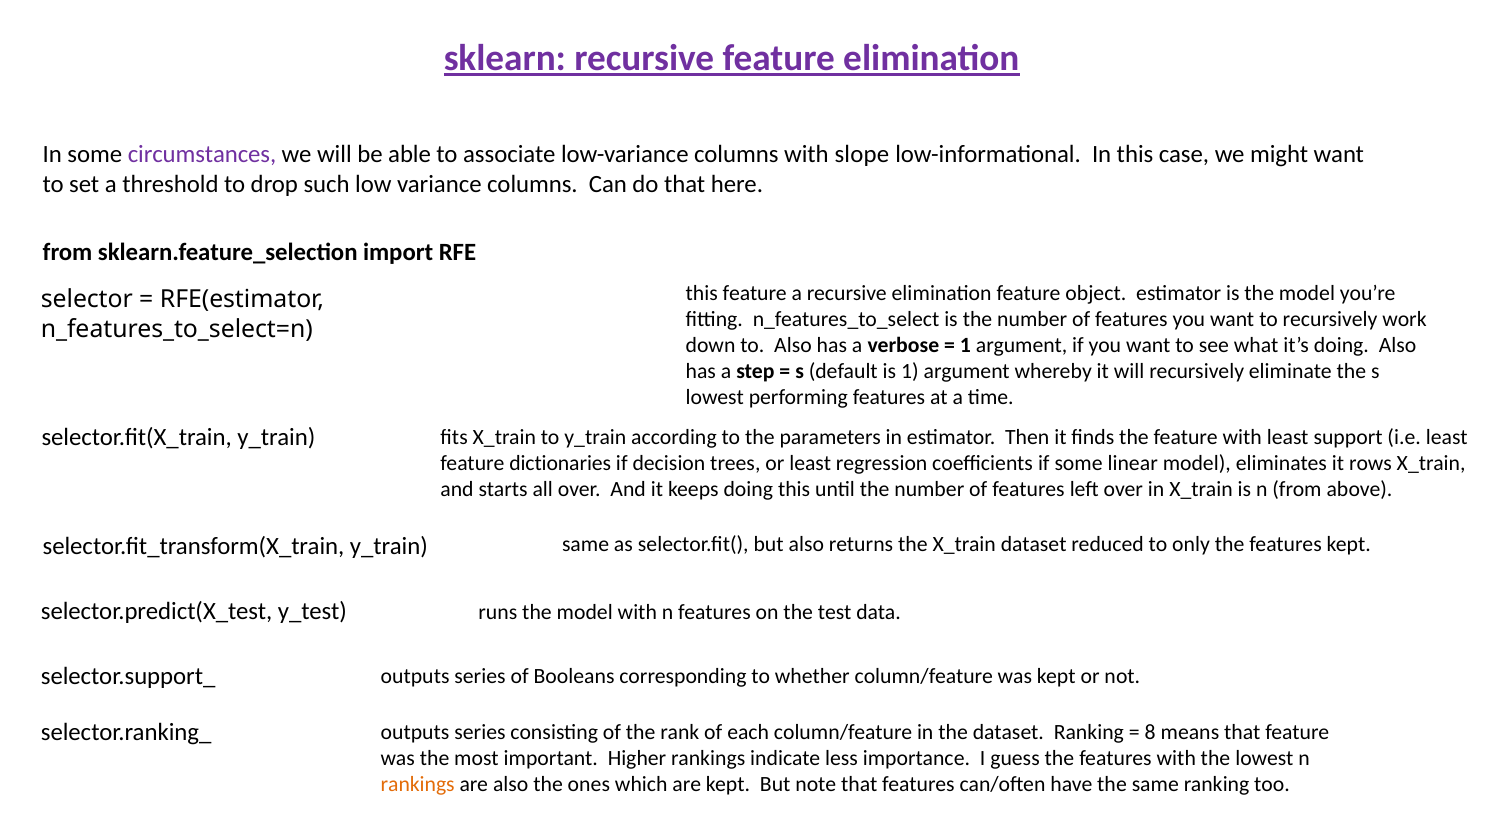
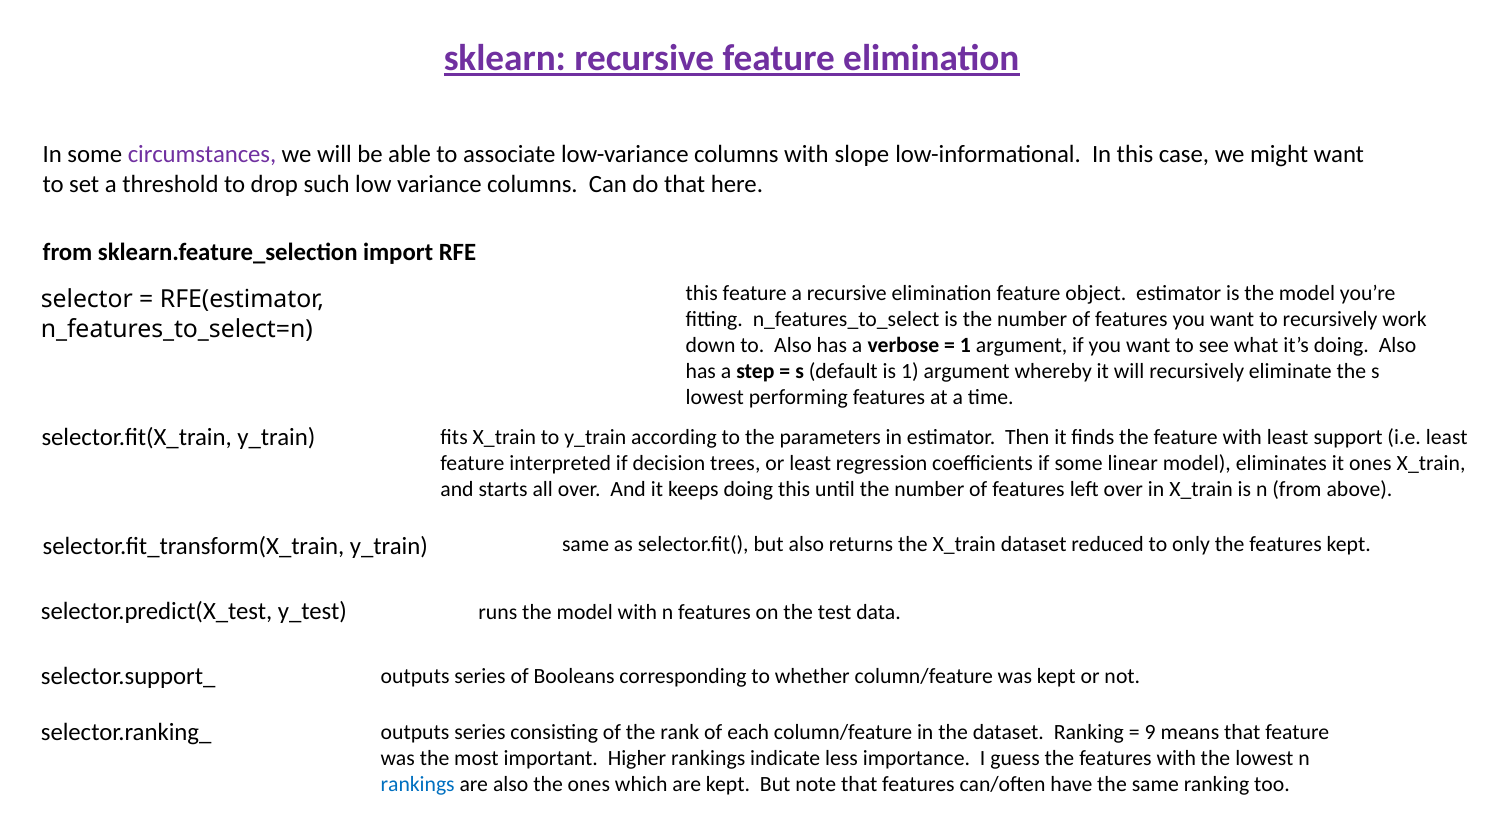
dictionaries: dictionaries -> interpreted (560, 463)
it rows: rows -> ones (1370, 463)
8: 8 -> 9 (1150, 732)
rankings colour: orange -> blue (418, 784)
